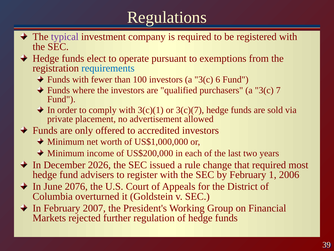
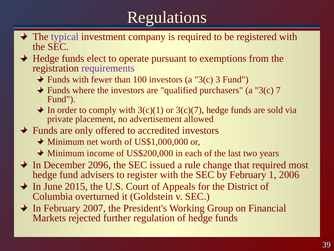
requirements colour: blue -> purple (108, 68)
6: 6 -> 3 (218, 79)
2026: 2026 -> 2096 (99, 165)
2076: 2076 -> 2015 (76, 186)
